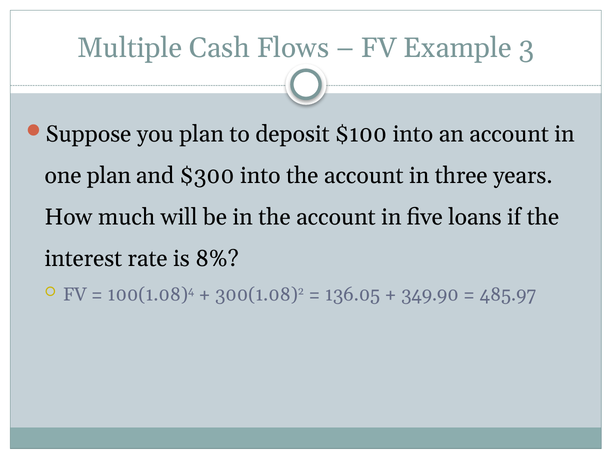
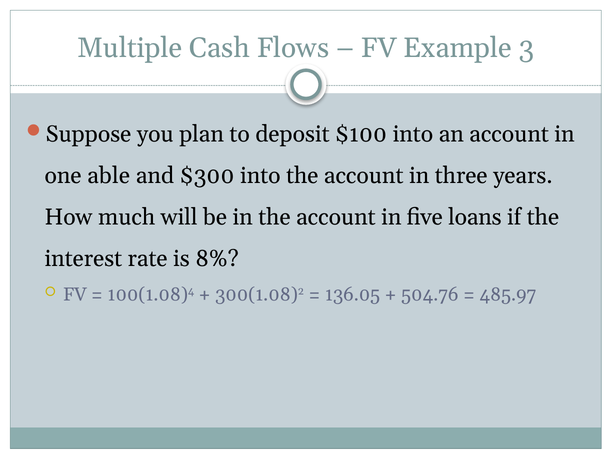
one plan: plan -> able (109, 176)
349.90: 349.90 -> 504.76 (430, 294)
